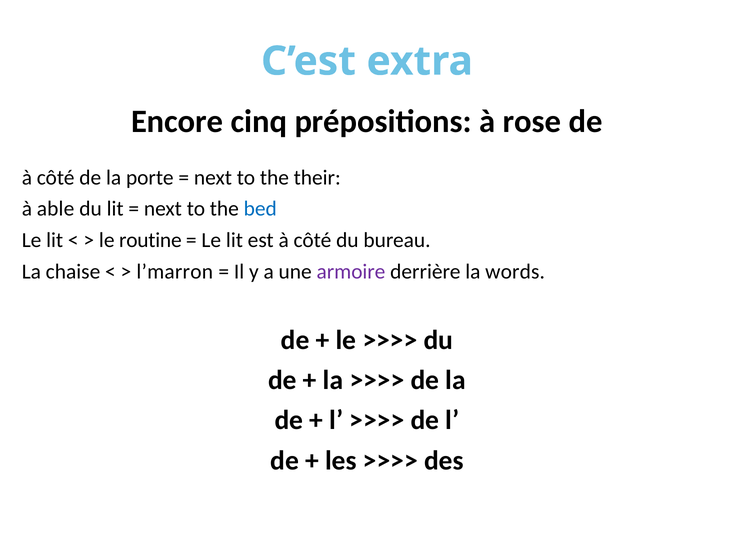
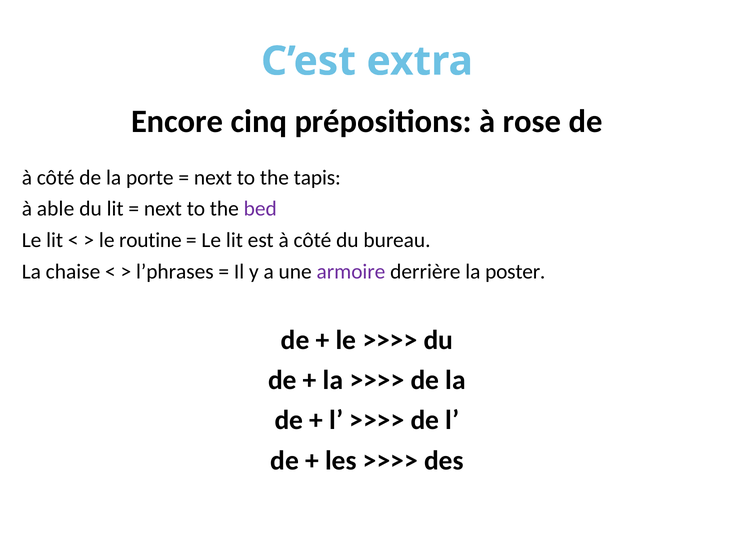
their: their -> tapis (317, 178)
bed colour: blue -> purple (260, 209)
l’marron: l’marron -> l’phrases (175, 272)
words: words -> poster (515, 272)
